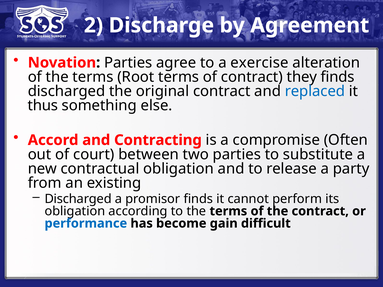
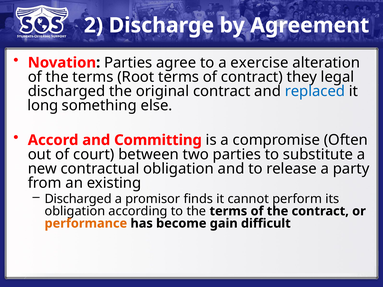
they finds: finds -> legal (337, 77)
thus: thus -> long (43, 106)
Contracting: Contracting -> Committing (158, 140)
performance colour: blue -> orange (86, 224)
